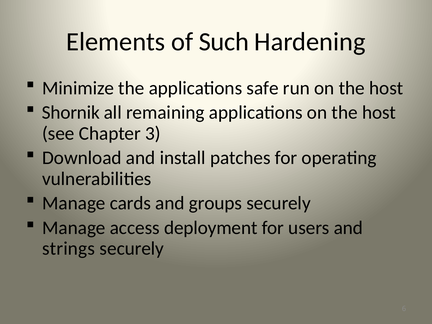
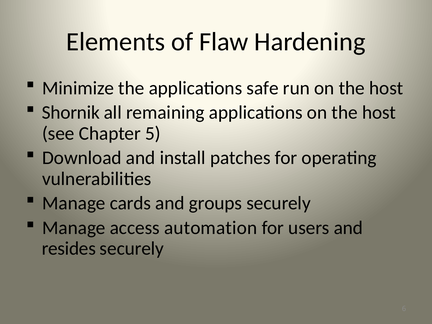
Such: Such -> Flaw (224, 42)
3: 3 -> 5 (153, 133)
deployment: deployment -> automation (211, 228)
strings: strings -> resides (69, 249)
